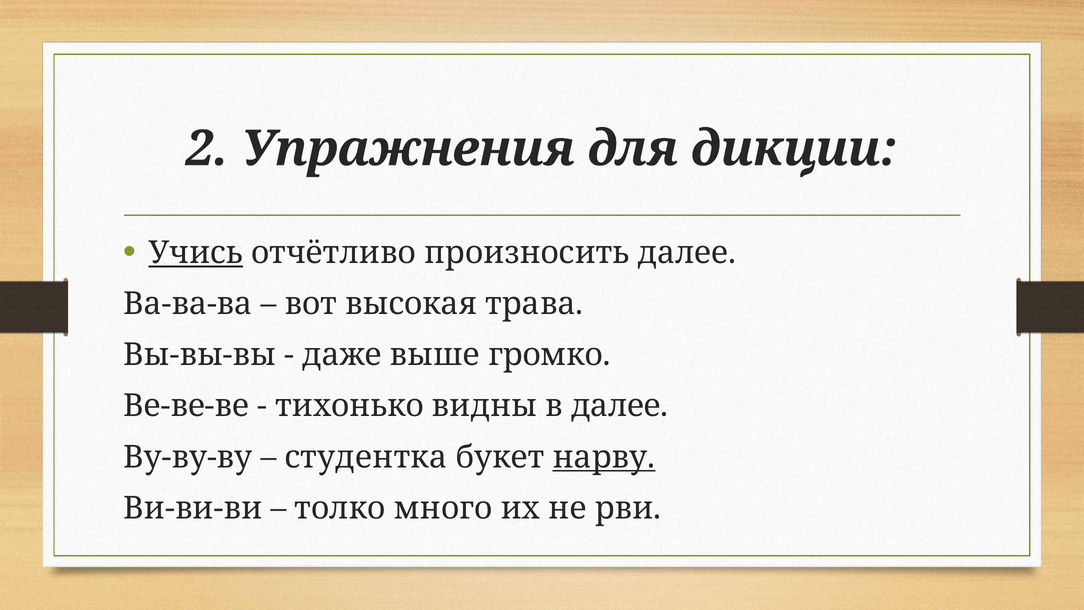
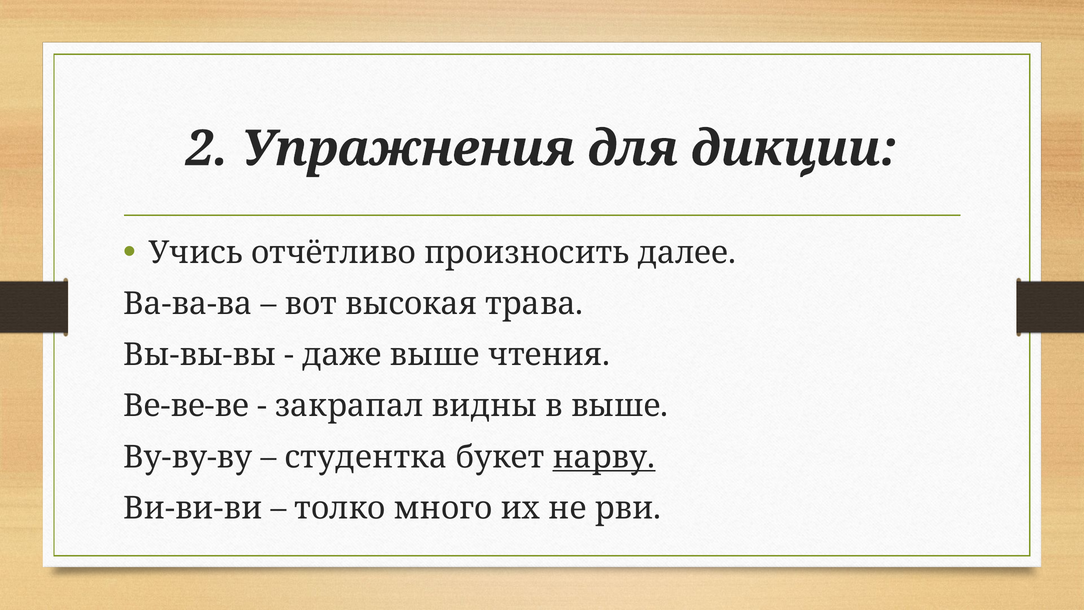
Учись underline: present -> none (196, 253)
громко: громко -> чтения (549, 355)
тихонько: тихонько -> закрапал (350, 406)
в далее: далее -> выше (620, 406)
